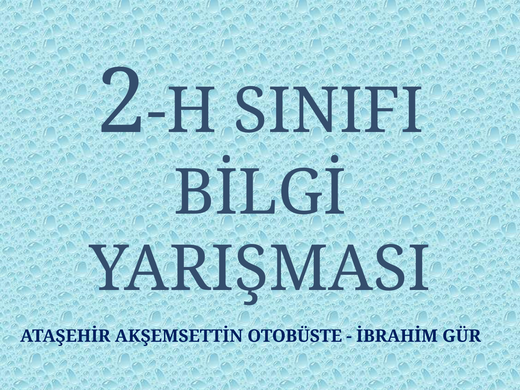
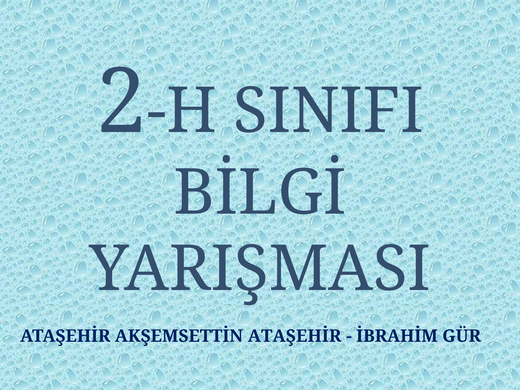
AKŞEMSETTİN OTOBÜSTE: OTOBÜSTE -> ATAŞEHİR (295, 336)
